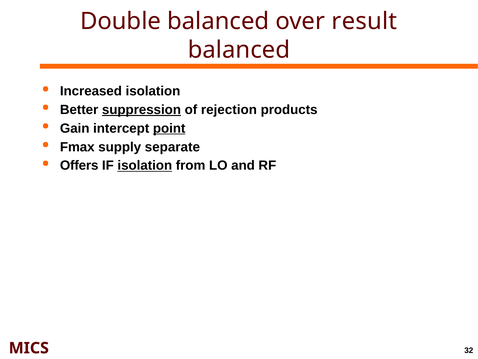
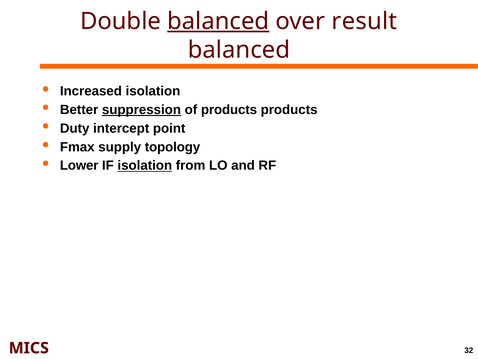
balanced underline: none -> present (218, 21)
of rejection: rejection -> products (229, 110)
Gain: Gain -> Duty (75, 128)
point underline: present -> none (169, 128)
separate: separate -> topology (172, 147)
Offers: Offers -> Lower (79, 165)
